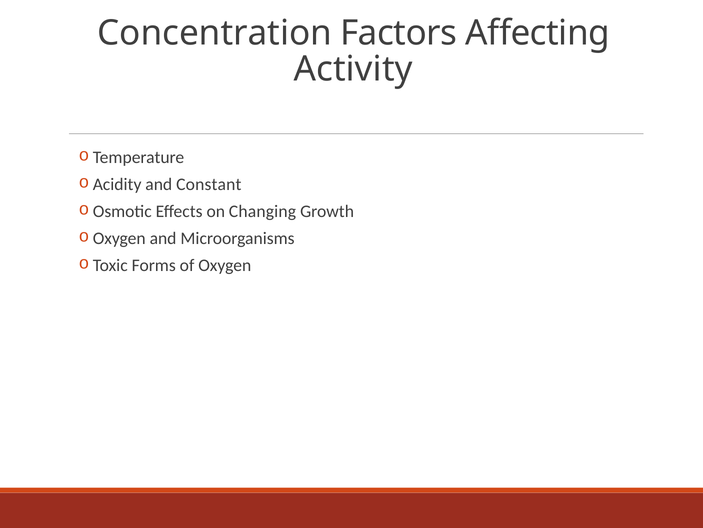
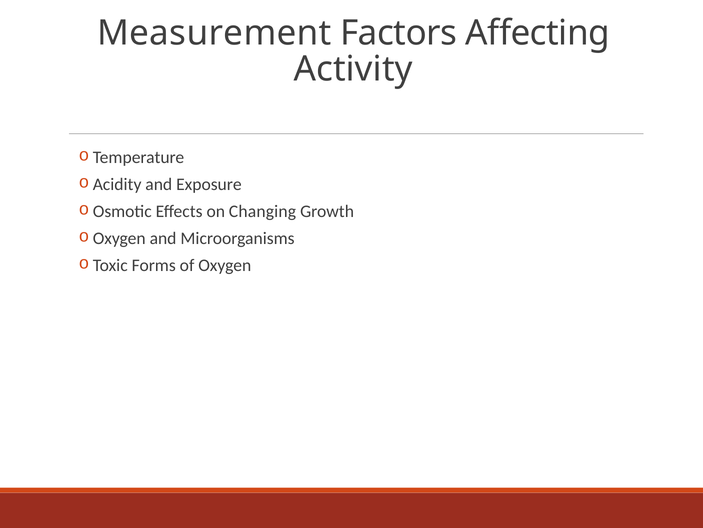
Concentration: Concentration -> Measurement (214, 33)
Constant: Constant -> Exposure (209, 184)
